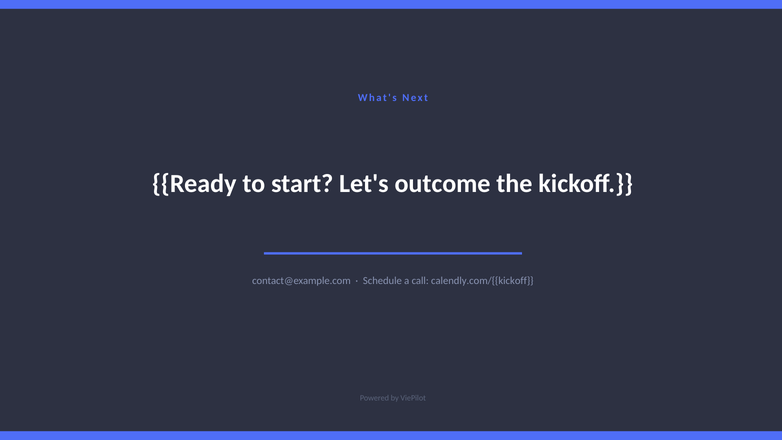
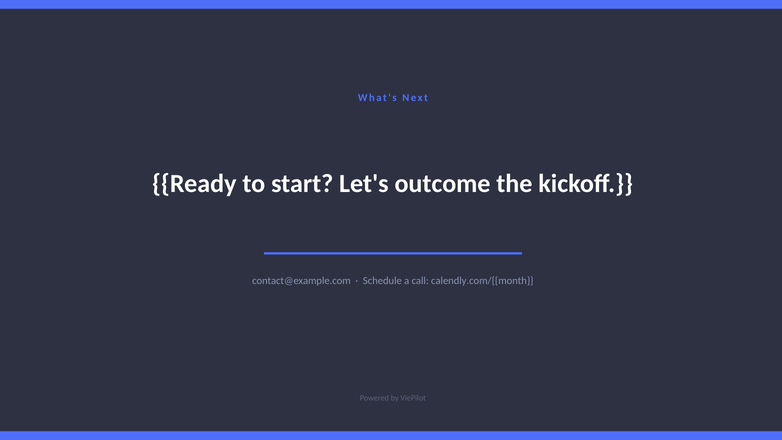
calendly.com/{{kickoff: calendly.com/{{kickoff -> calendly.com/{{month (482, 281)
